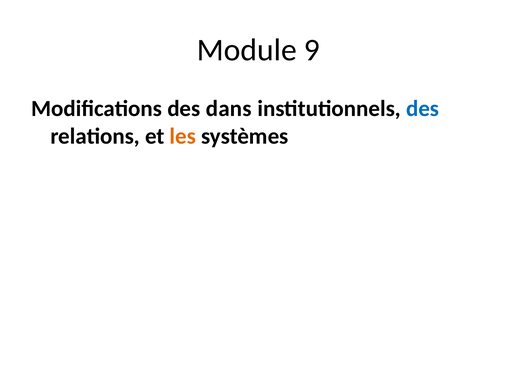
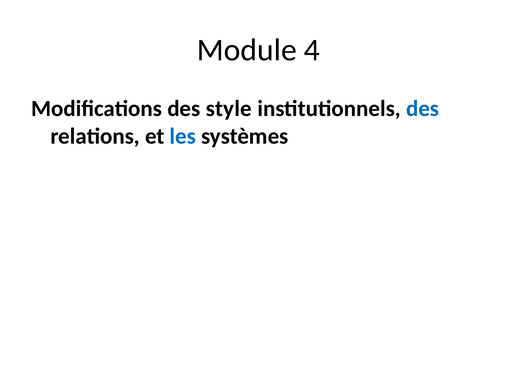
9: 9 -> 4 (312, 50)
dans: dans -> style (229, 108)
les colour: orange -> blue (183, 136)
